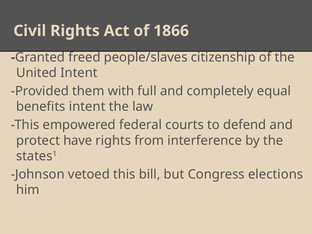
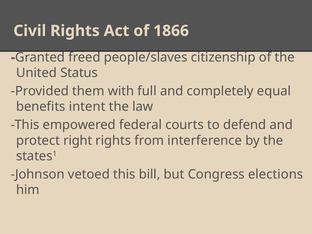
United Intent: Intent -> Status (79, 73)
have: have -> right (78, 140)
